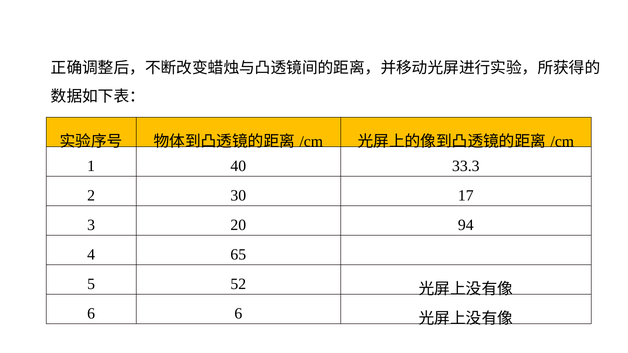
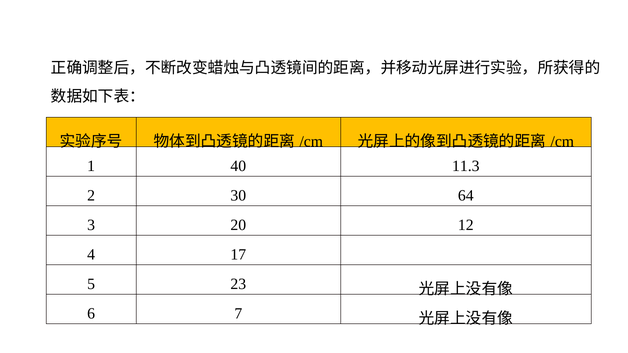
33.3: 33.3 -> 11.3 (466, 166)
17: 17 -> 64 (466, 196)
94: 94 -> 12 (466, 225)
65: 65 -> 17 (238, 255)
52: 52 -> 23 (238, 284)
6 6: 6 -> 7 (238, 314)
